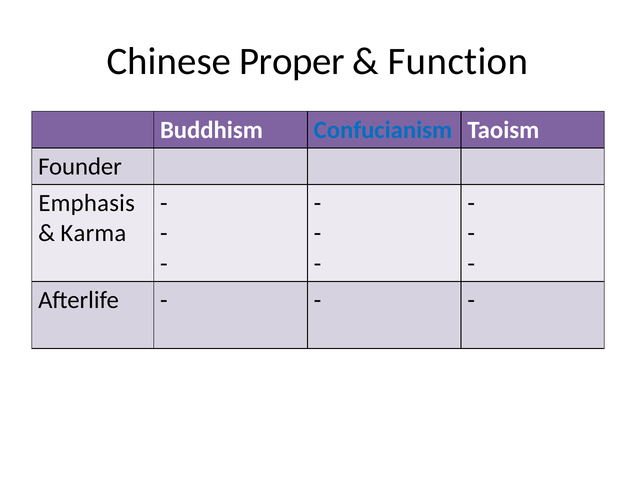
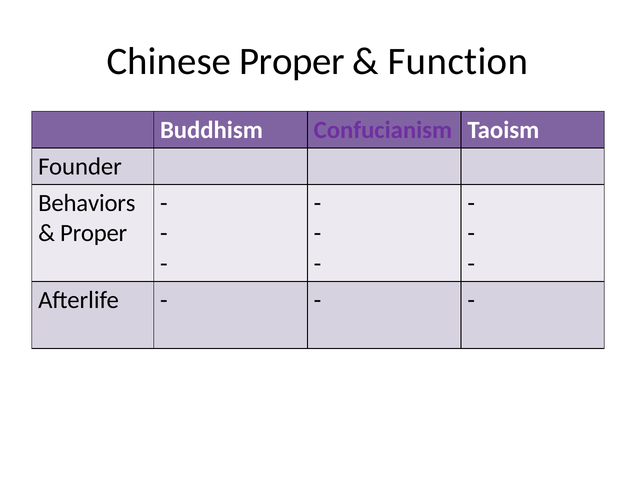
Confucianism colour: blue -> purple (383, 130)
Emphasis: Emphasis -> Behaviors (87, 203)
Karma: Karma -> Proper (94, 233)
